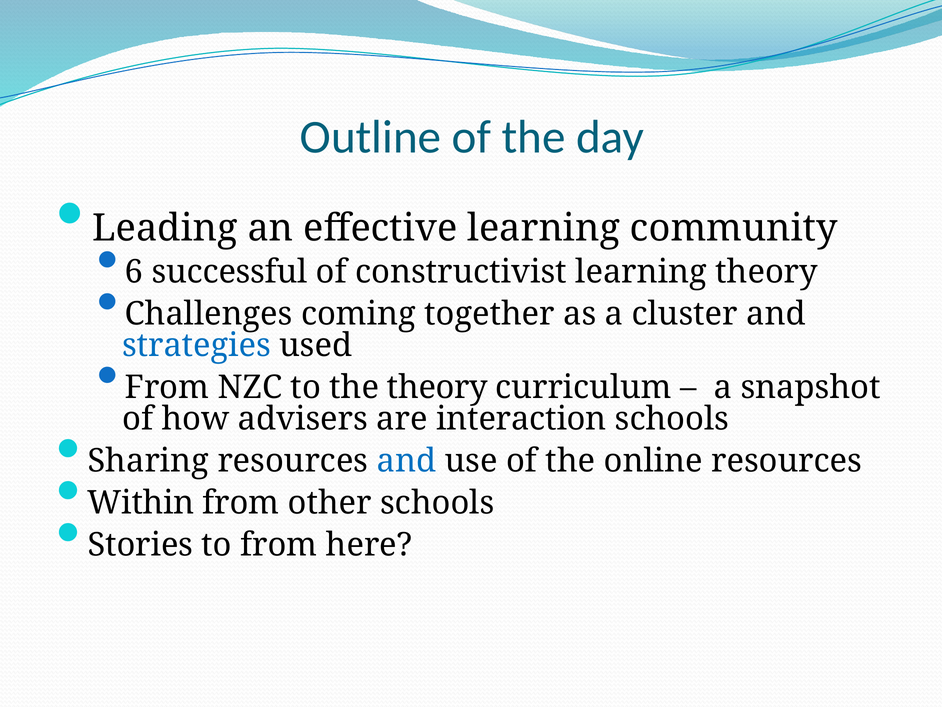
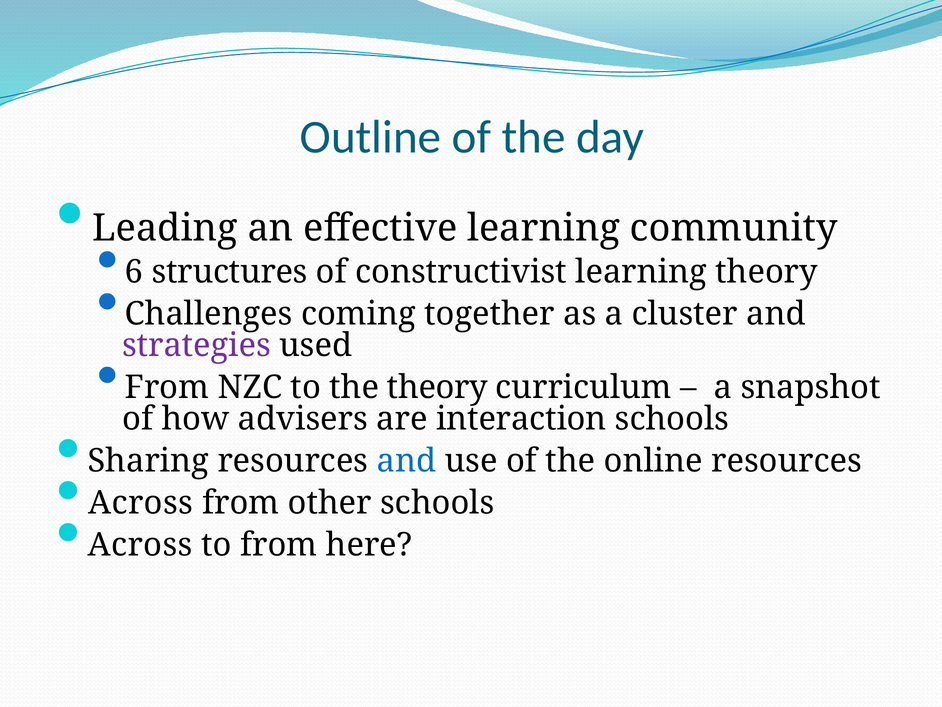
successful: successful -> structures (230, 272)
strategies colour: blue -> purple (197, 345)
Within: Within -> Across (141, 503)
Stories: Stories -> Across (140, 545)
